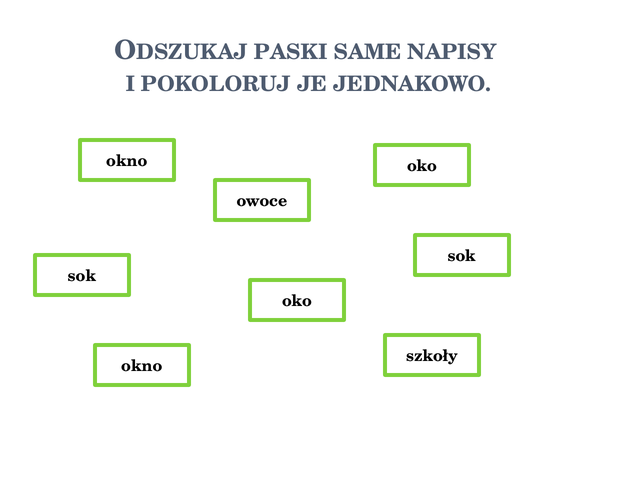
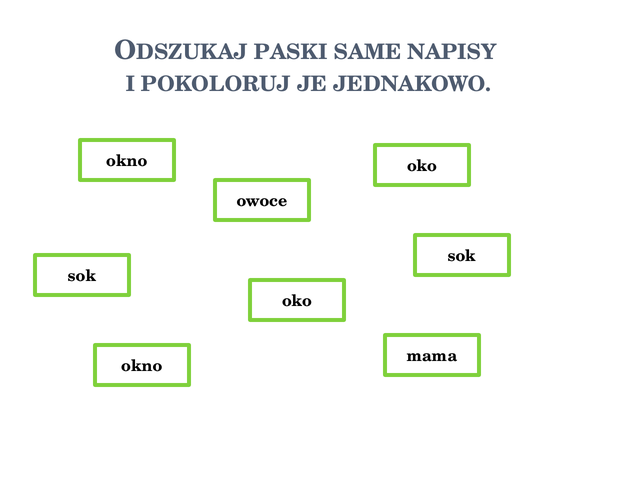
szkoły: szkoły -> mama (432, 356)
